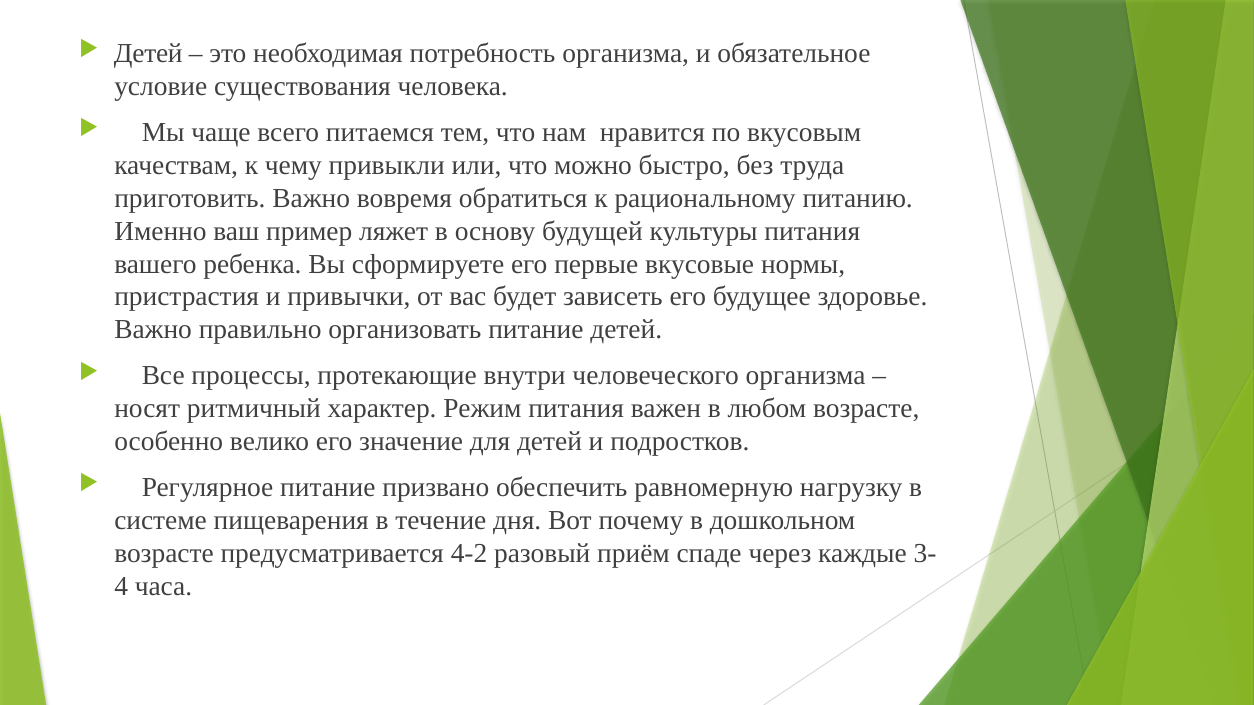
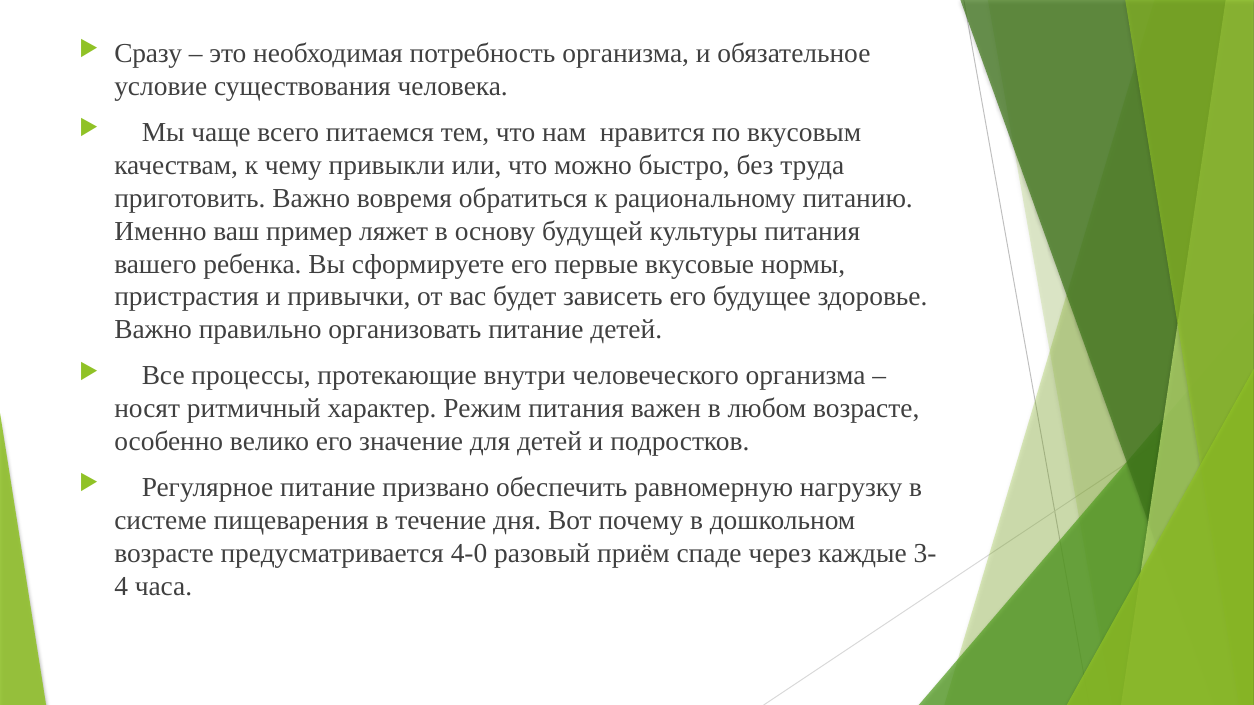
Детей: Детей -> Сразу (148, 54)
4-2: 4-2 -> 4-0 (469, 554)
